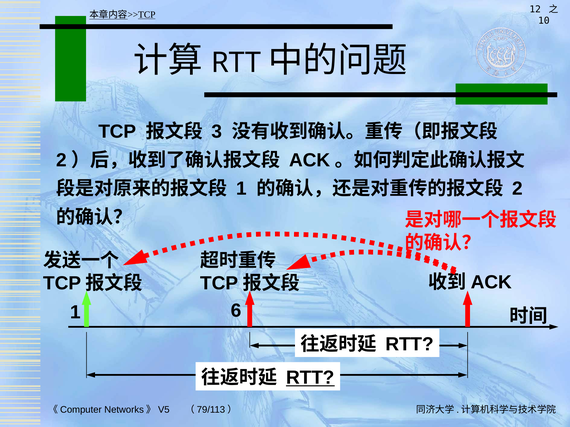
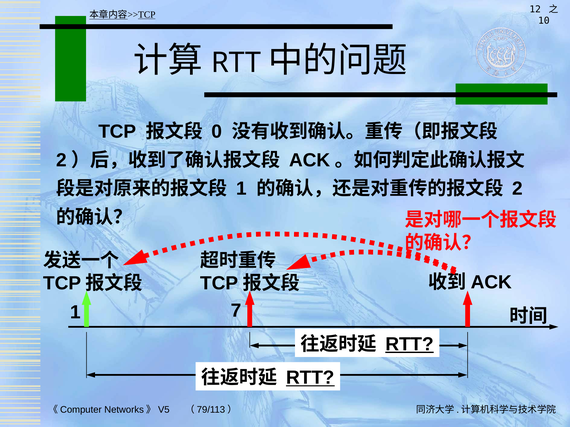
3: 3 -> 0 (217, 132)
6: 6 -> 7 (236, 311)
RTT underline: none -> present (410, 345)
